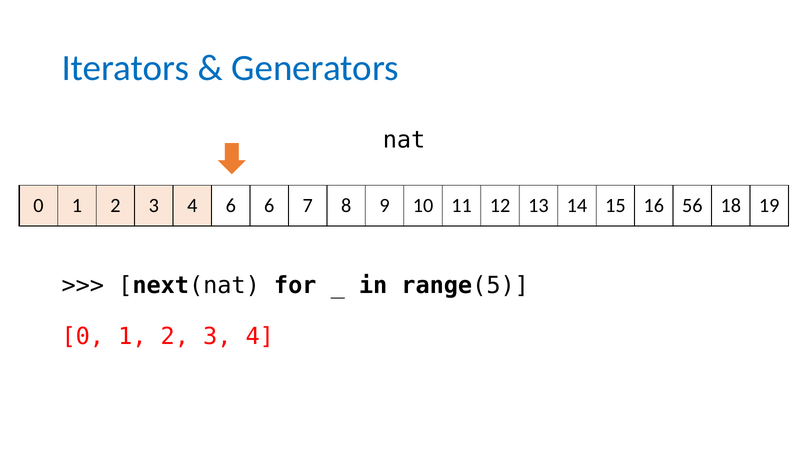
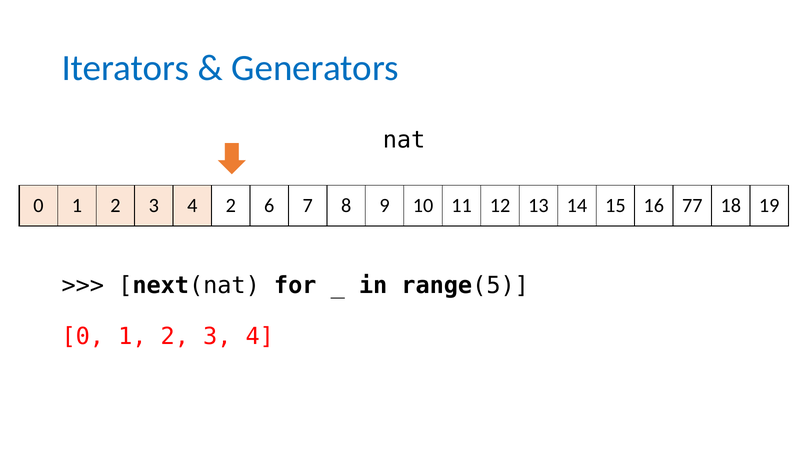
4 6: 6 -> 2 (231, 206)
56: 56 -> 77 (692, 206)
